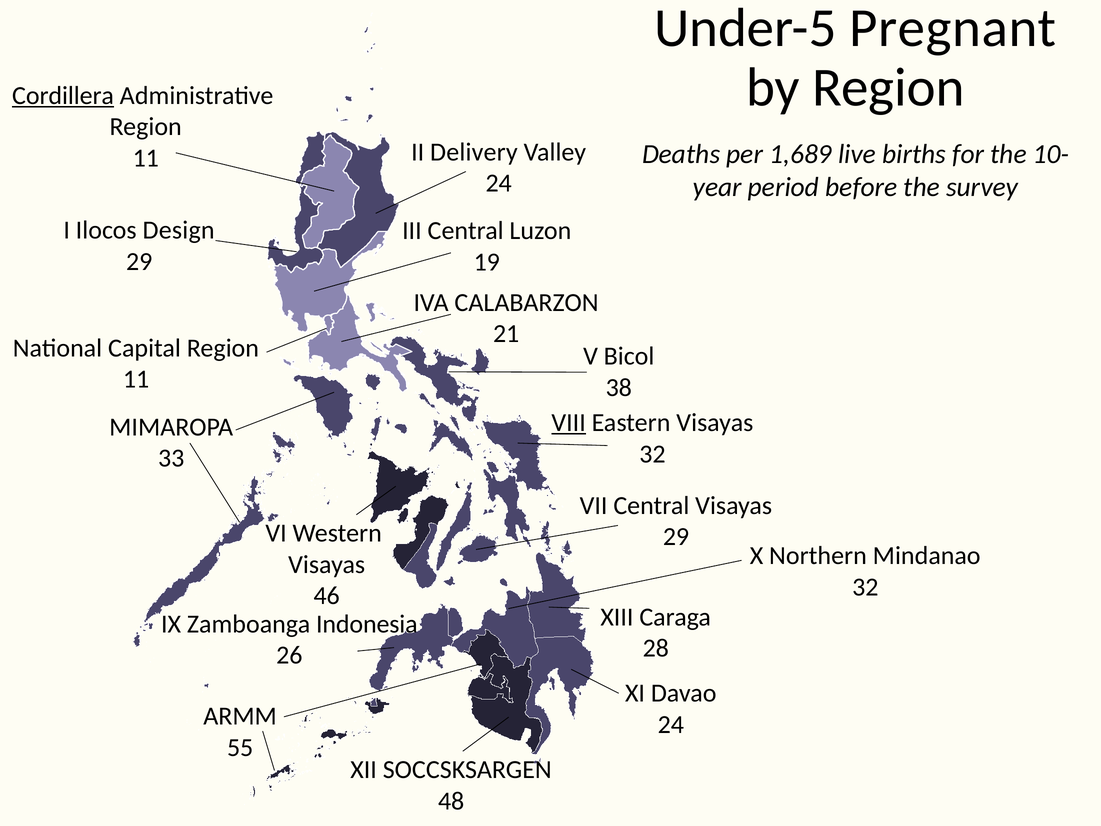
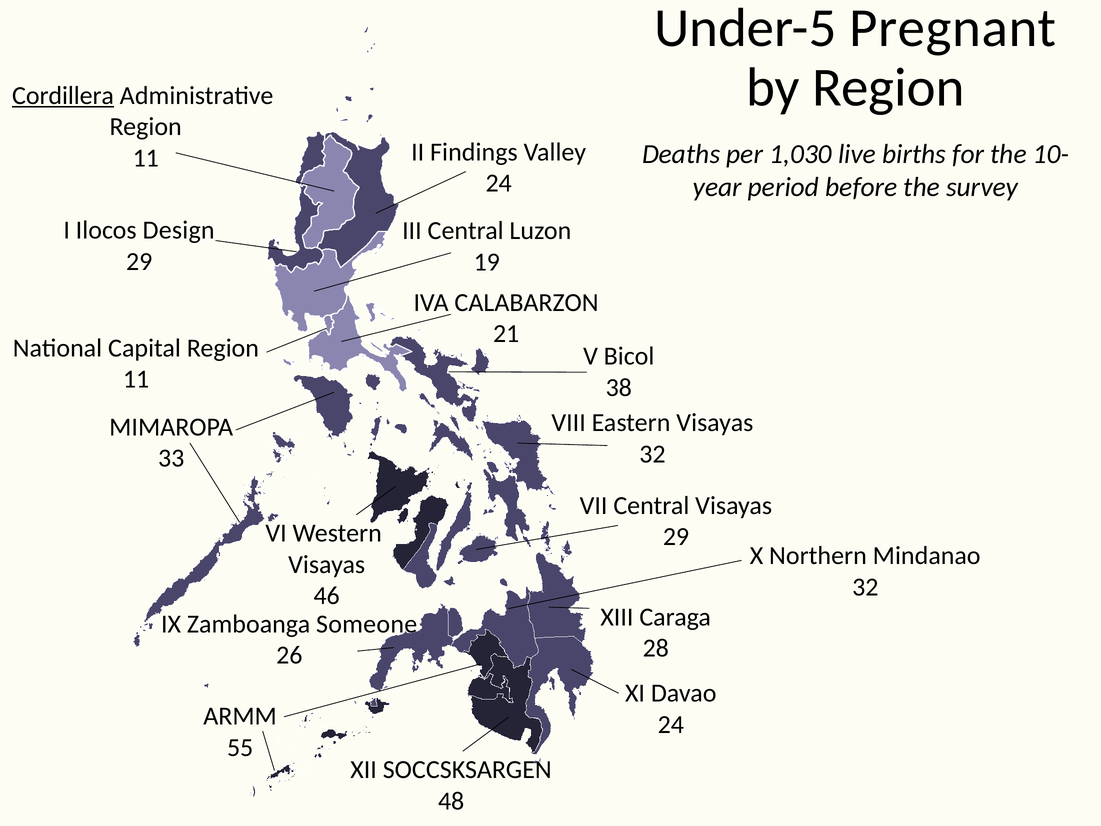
1,689: 1,689 -> 1,030 (801, 154)
Delivery: Delivery -> Findings (474, 152)
VIII underline: present -> none (569, 423)
Indonesia: Indonesia -> Someone (367, 624)
